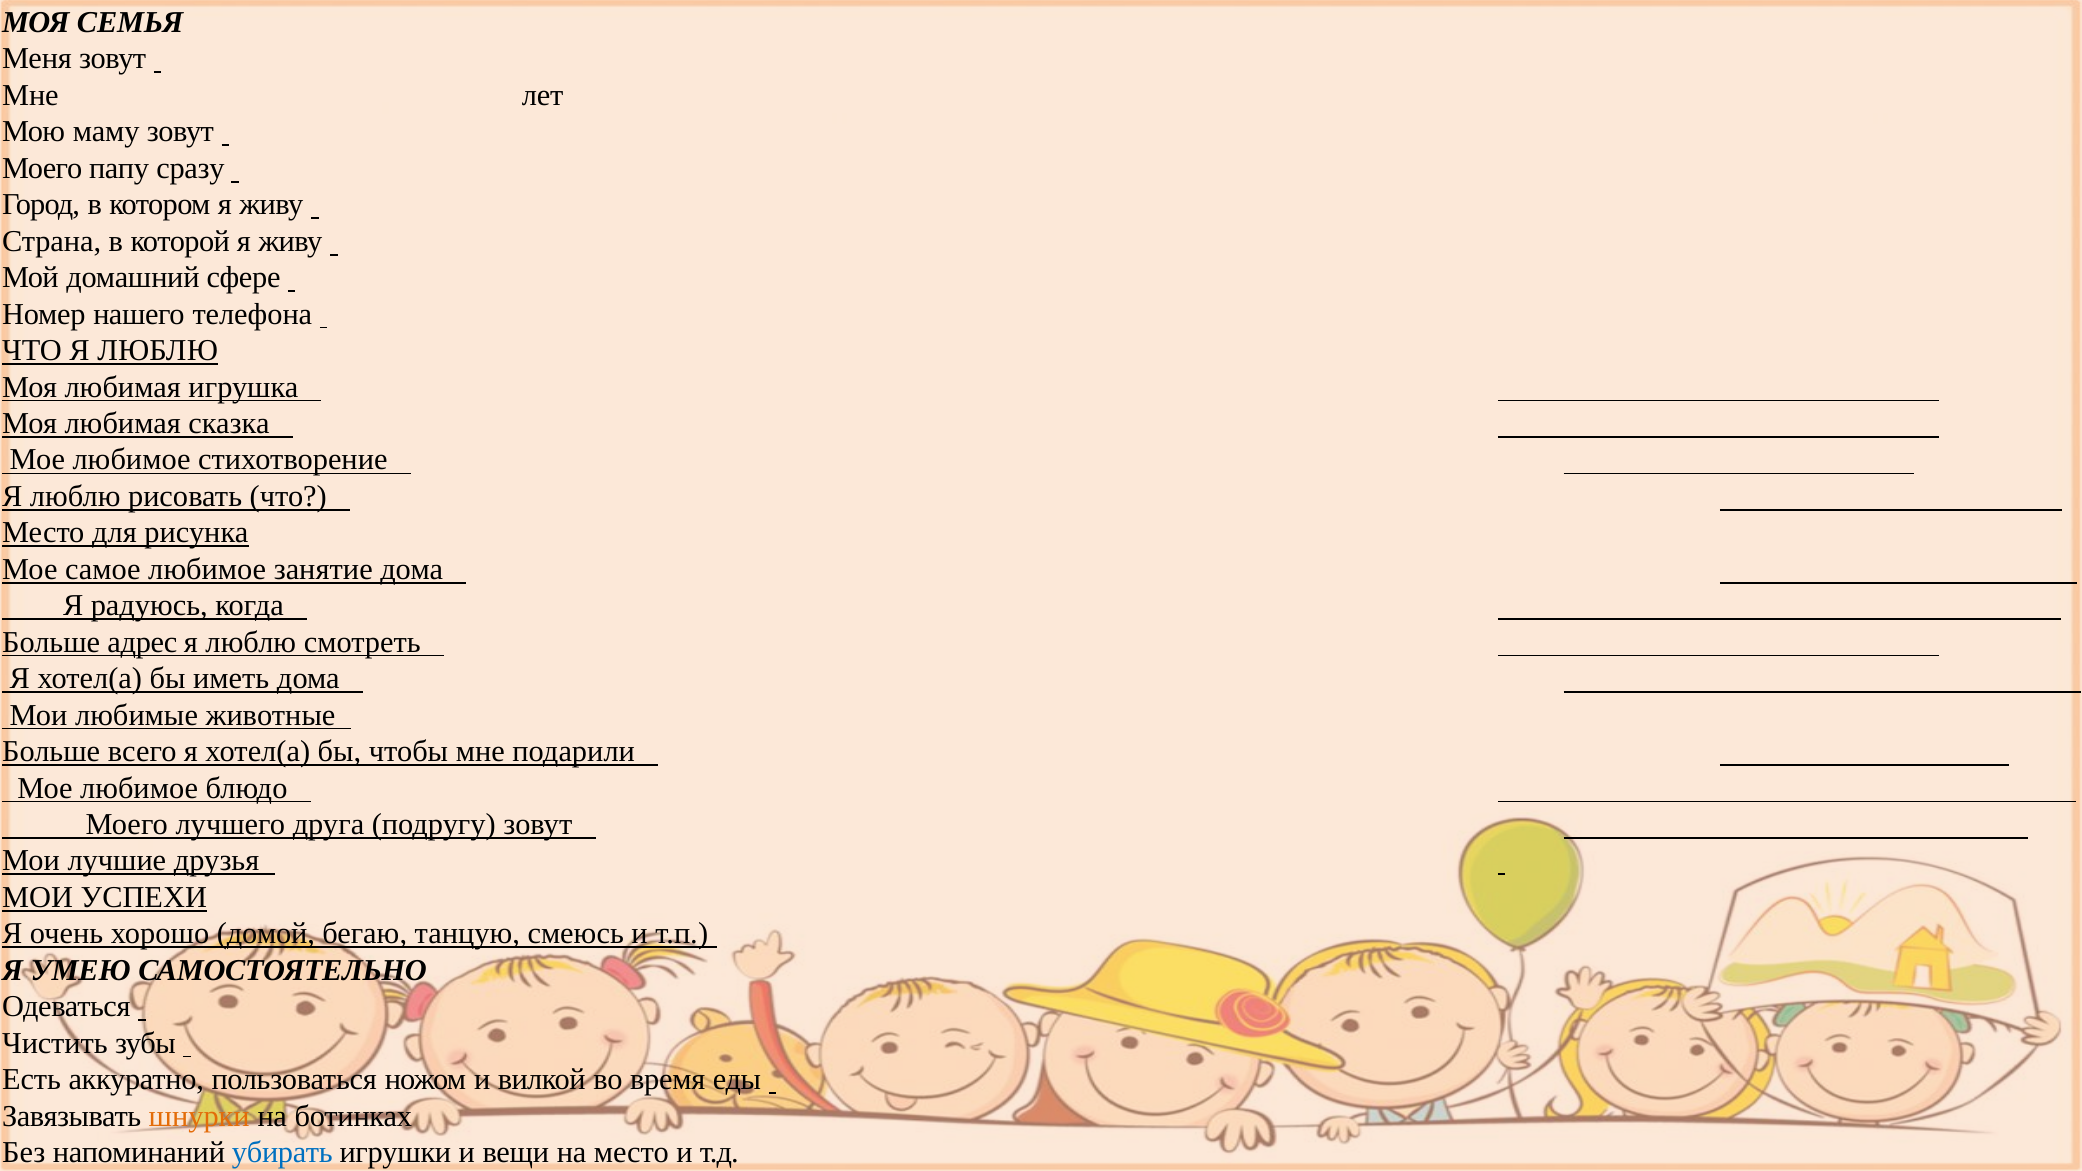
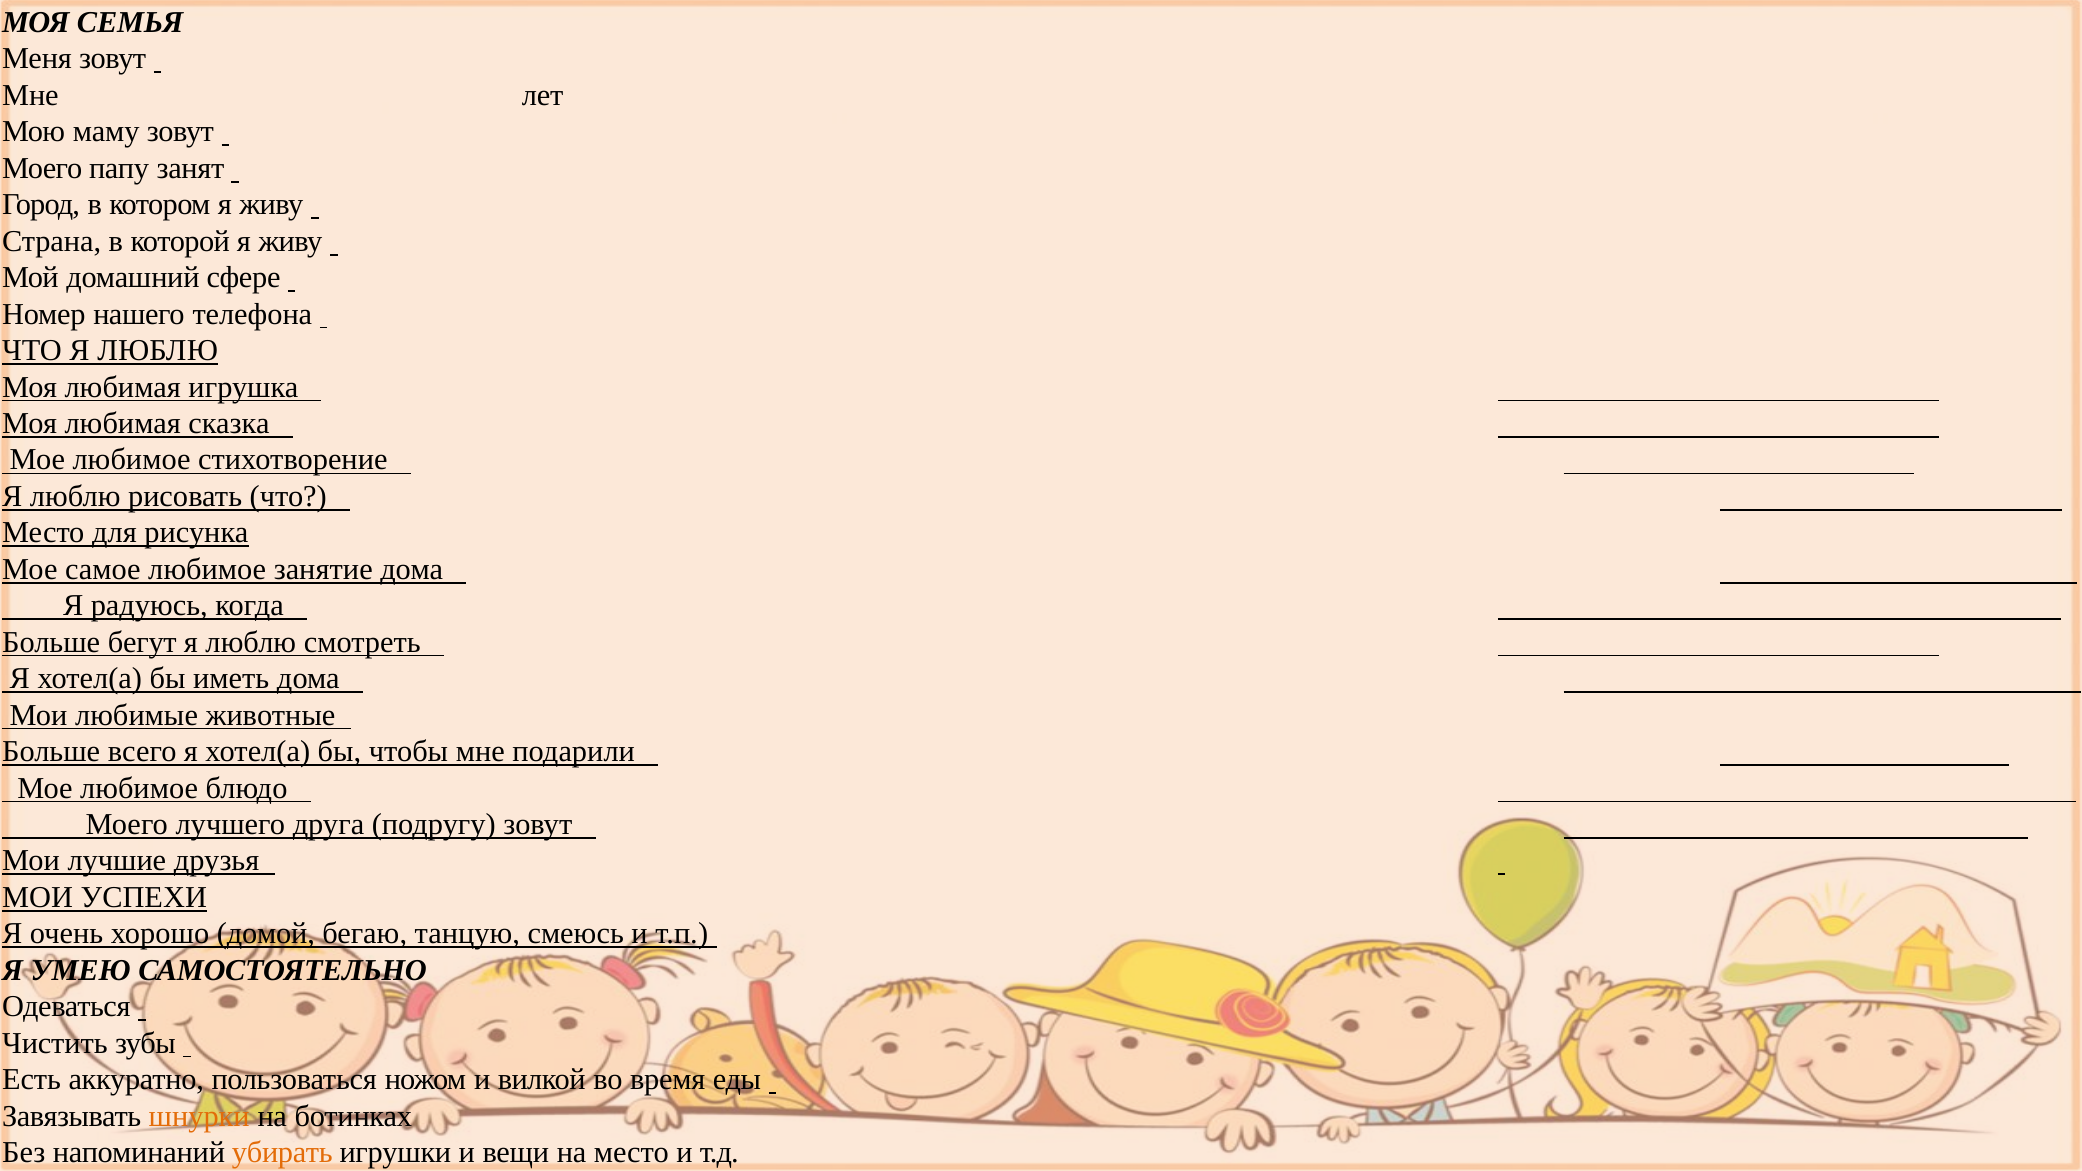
сразу: сразу -> занят (190, 168)
адрес: адрес -> бегут (142, 642)
убирать colour: blue -> orange (282, 1153)
